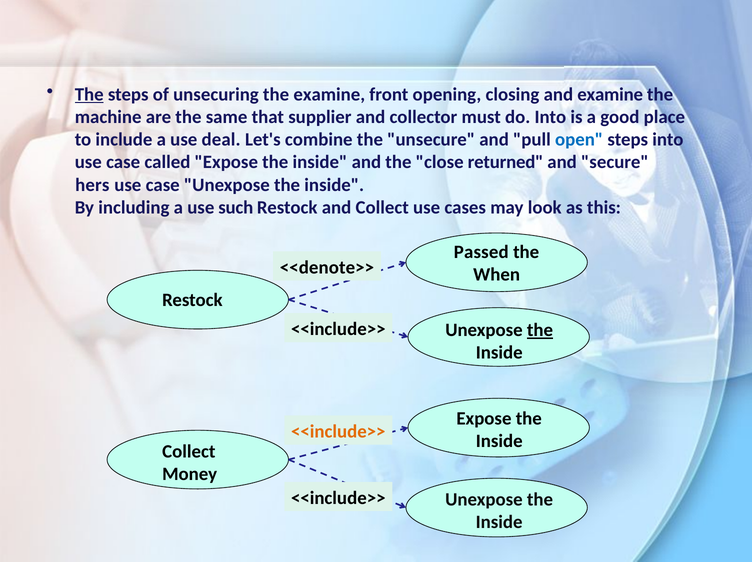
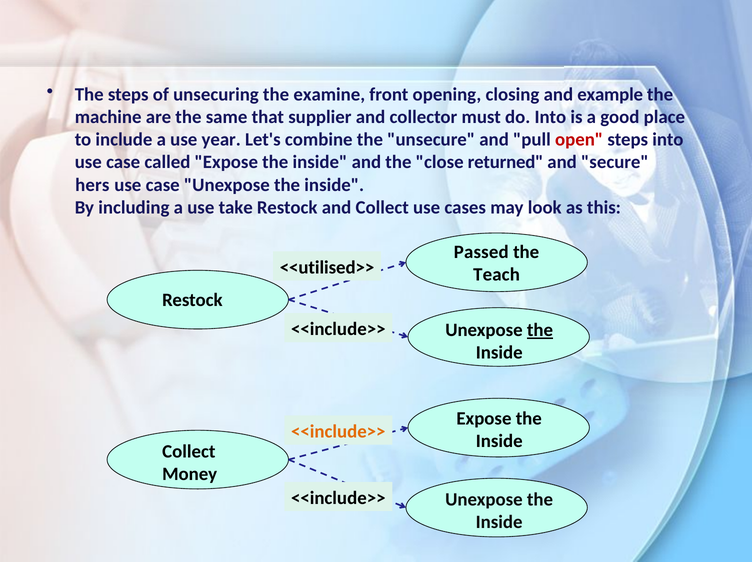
The underline: present -> none (89, 94)
and examine: examine -> example (610, 94)
deal: deal -> year (221, 140)
open colour: blue -> red (579, 140)
such: such -> take (236, 208)
<<denote>>: <<denote>> -> <<utilised>> (327, 267)
When: When -> Teach (497, 275)
